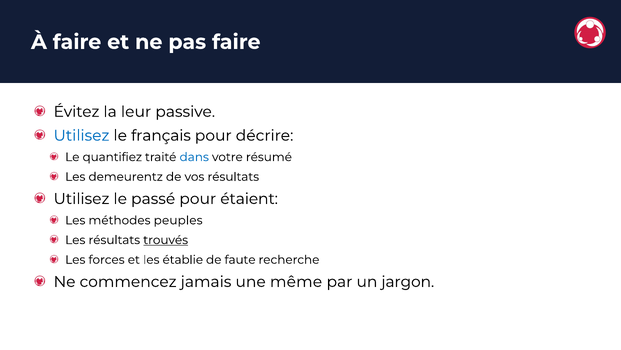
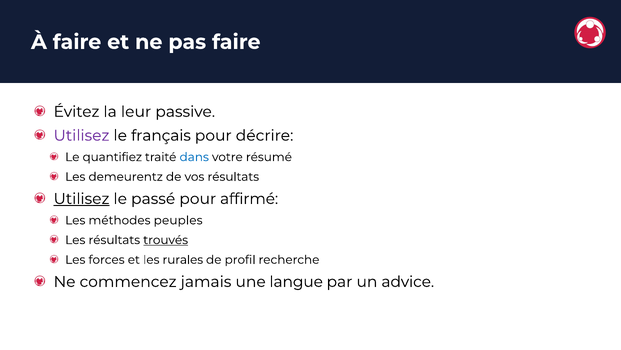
Utilisez colour: blue -> purple (81, 135)
Utilisez underline: none -> present (81, 198)
étaient: étaient -> affirmé (249, 198)
établie: établie -> rurales (183, 259)
faute: faute -> profil (240, 259)
même: même -> langue (296, 281)
jargon: jargon -> advice (408, 281)
